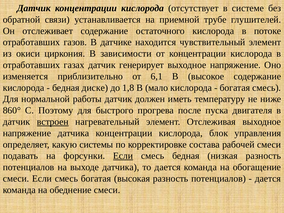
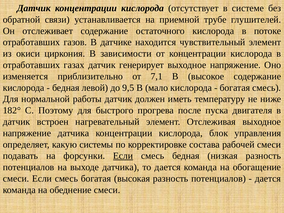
6,1: 6,1 -> 7,1 (157, 76)
диске: диске -> левой (95, 88)
1,8: 1,8 -> 9,5 (128, 88)
860°: 860° -> 182° (12, 110)
встроен underline: present -> none (53, 122)
